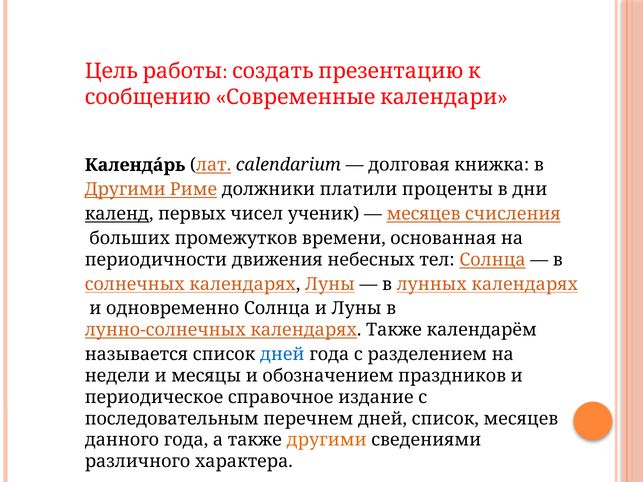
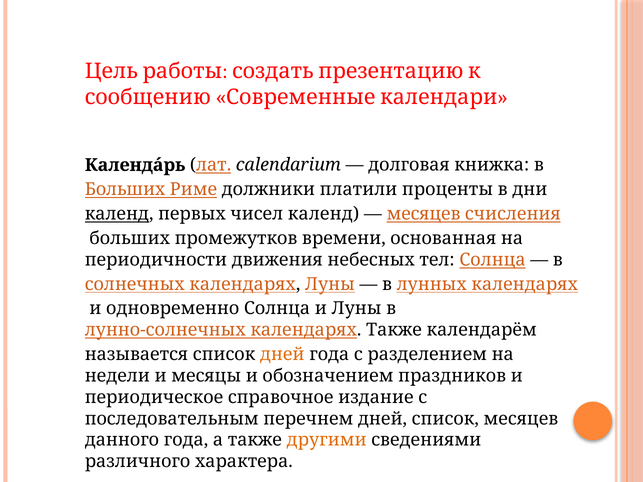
Другими: Другими -> Больших (125, 190)
чисел ученик: ученик -> календ (324, 214)
дней colour: blue -> orange (282, 355)
